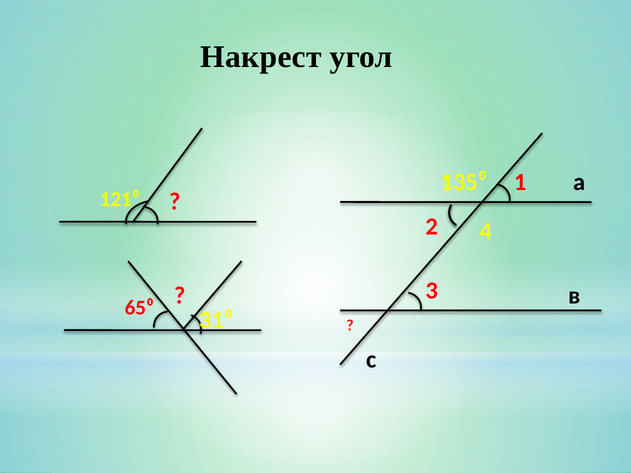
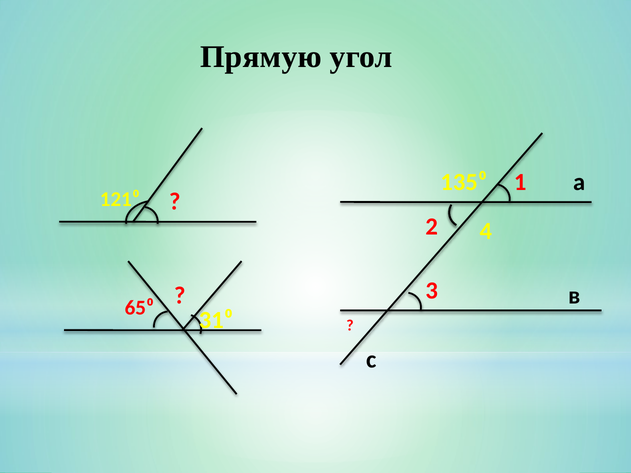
Накрест: Накрест -> Прямую (261, 57)
